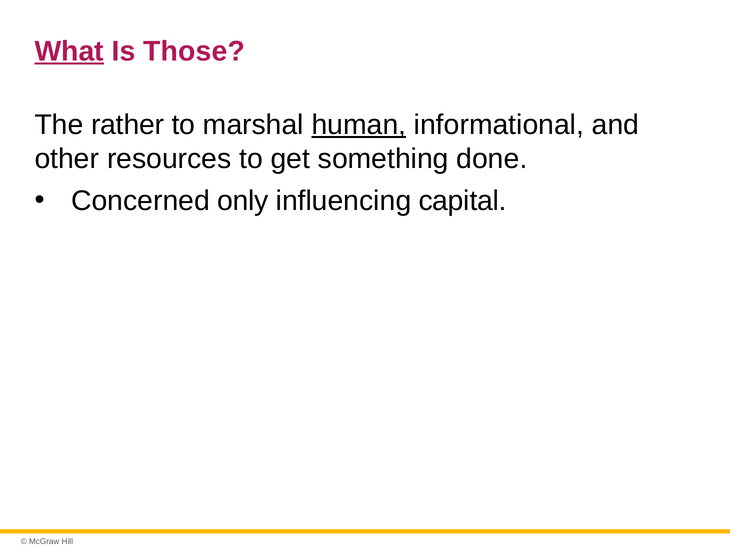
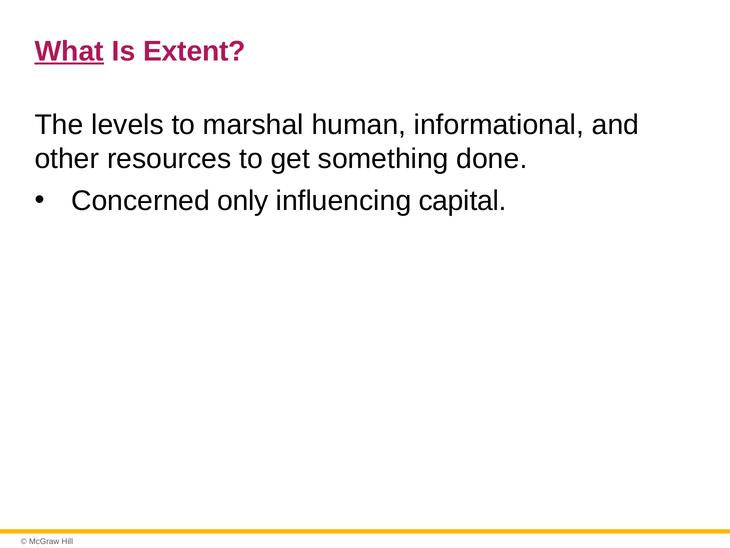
Those: Those -> Extent (194, 51)
rather: rather -> levels (128, 125)
human underline: present -> none (359, 125)
